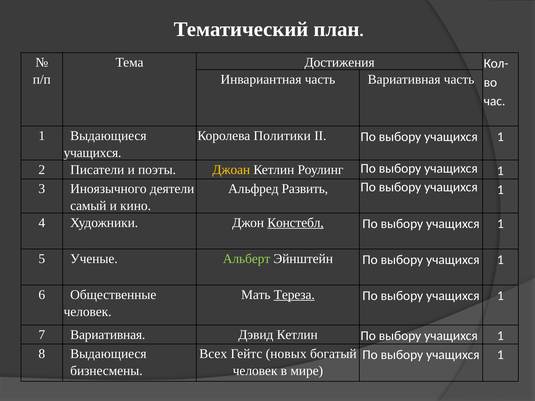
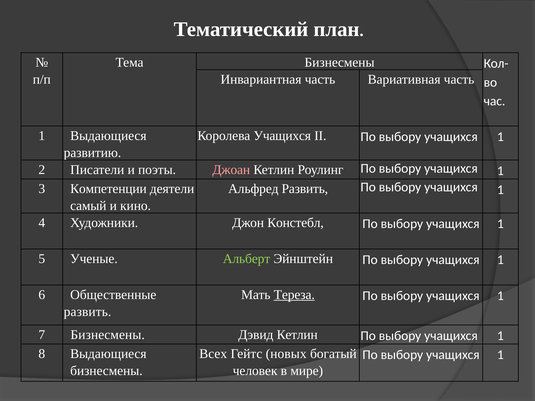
Тема Достижения: Достижения -> Бизнесмены (340, 63)
Королева Политики: Политики -> Учащихся (282, 136)
учащихся: учащихся -> развитию (92, 153)
Джоан colour: yellow -> pink (231, 170)
Иноязычного: Иноязычного -> Компетенции (108, 189)
Констебл underline: present -> none (296, 223)
человек: человек -> развить (88, 312)
7 Вариативная: Вариативная -> Бизнесмены (108, 335)
